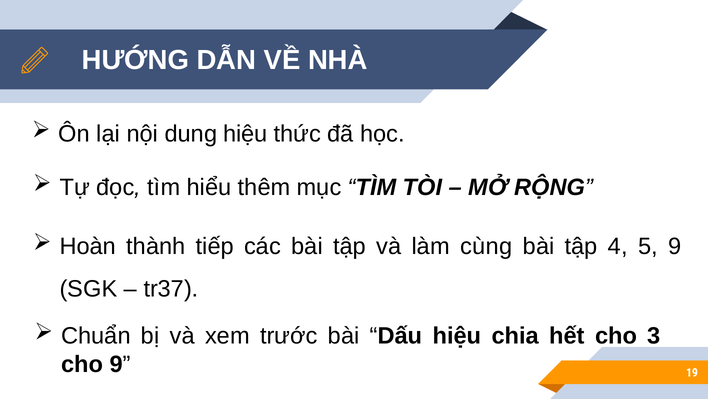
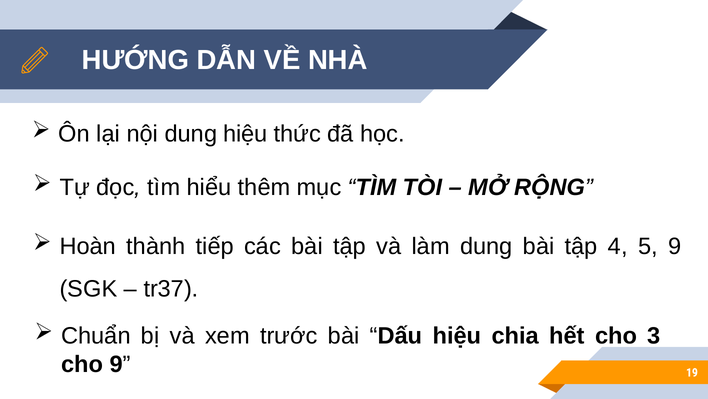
làm cùng: cùng -> dung (486, 246)
